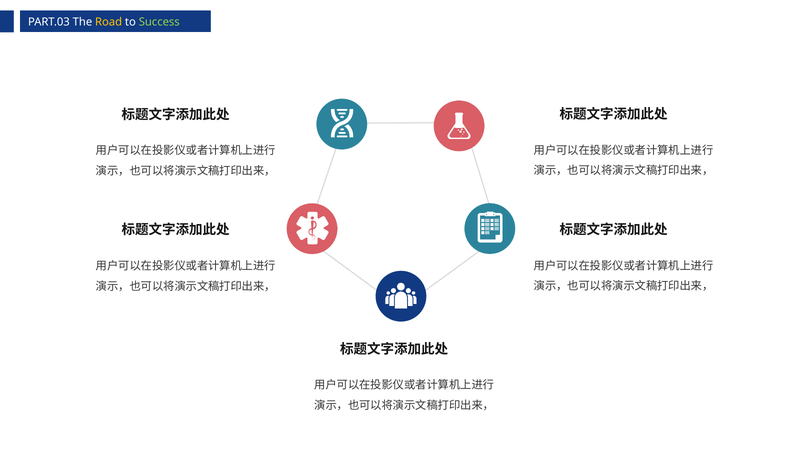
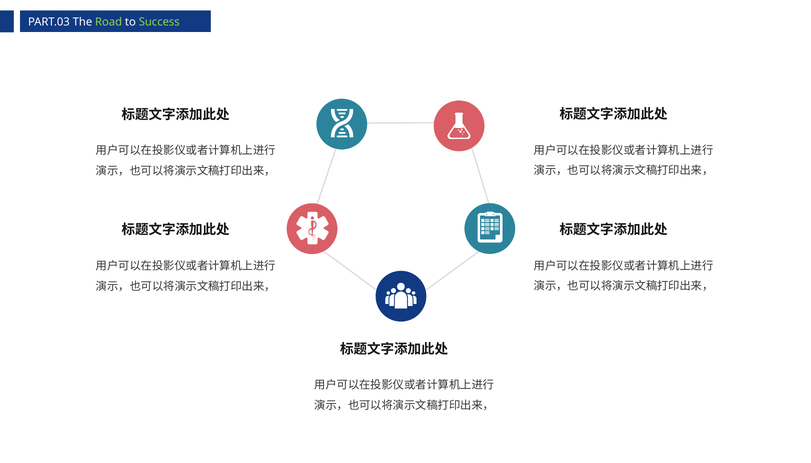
Road colour: yellow -> light green (109, 22)
